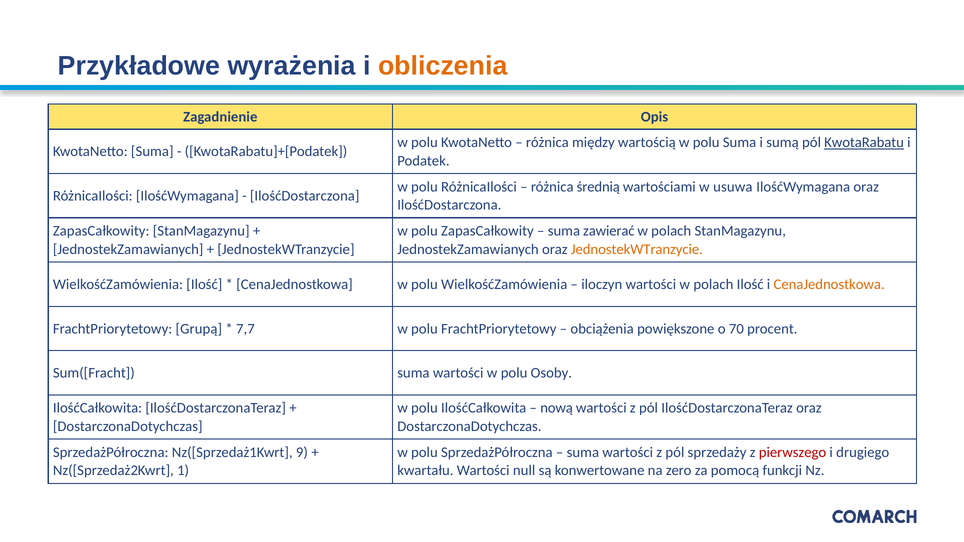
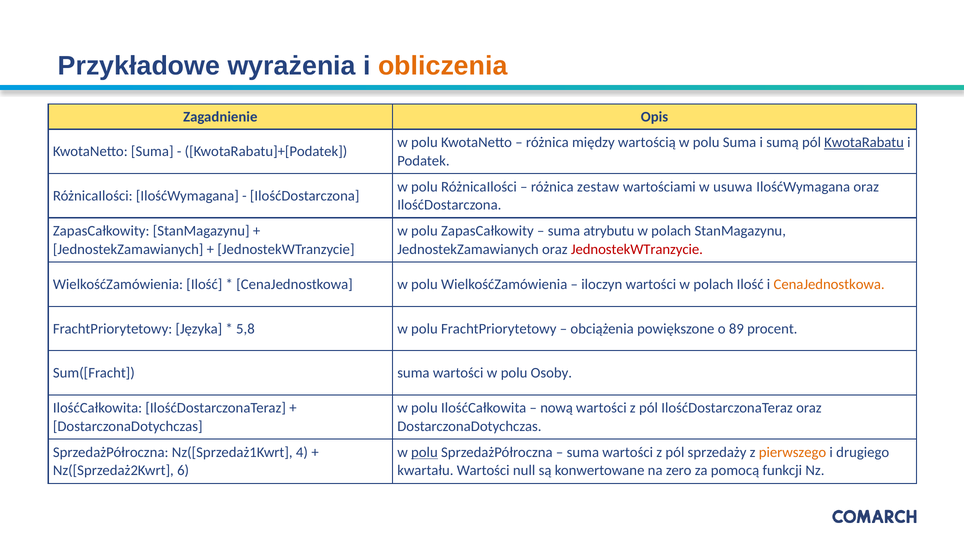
średnią: średnią -> zestaw (598, 187)
zawierać: zawierać -> atrybutu (609, 231)
JednostekWTranzycie colour: orange -> red (637, 249)
Grupą: Grupą -> Języka (199, 329)
7,7: 7,7 -> 5,8 (245, 329)
70: 70 -> 89 (736, 329)
9: 9 -> 4 (302, 453)
polu underline: none -> present (424, 453)
pierwszego colour: red -> orange (793, 453)
1: 1 -> 6 (183, 471)
